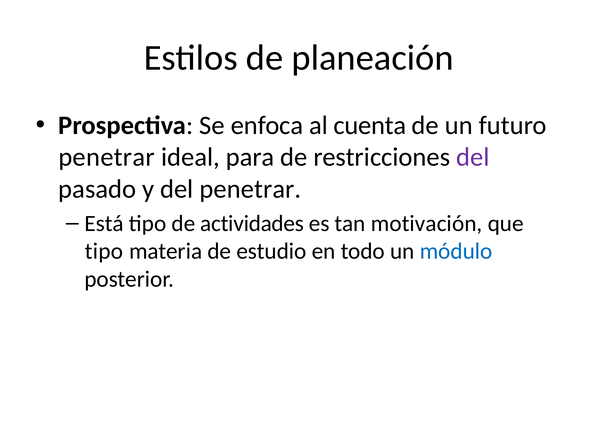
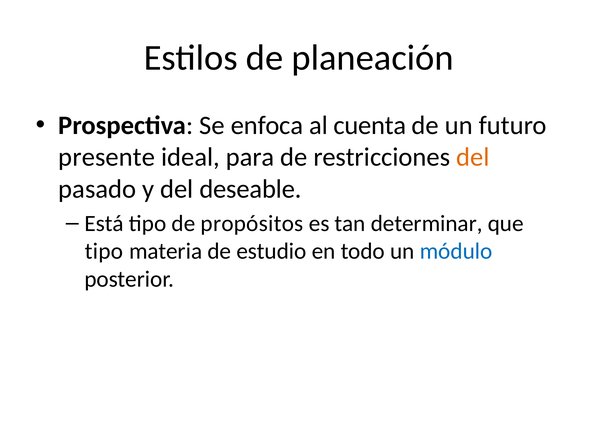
penetrar: penetrar -> presente (107, 157)
del colour: purple -> orange (473, 157)
del penetrar: penetrar -> deseable (250, 189)
actividades: actividades -> propósitos (252, 224)
motivación: motivación -> determinar (427, 224)
